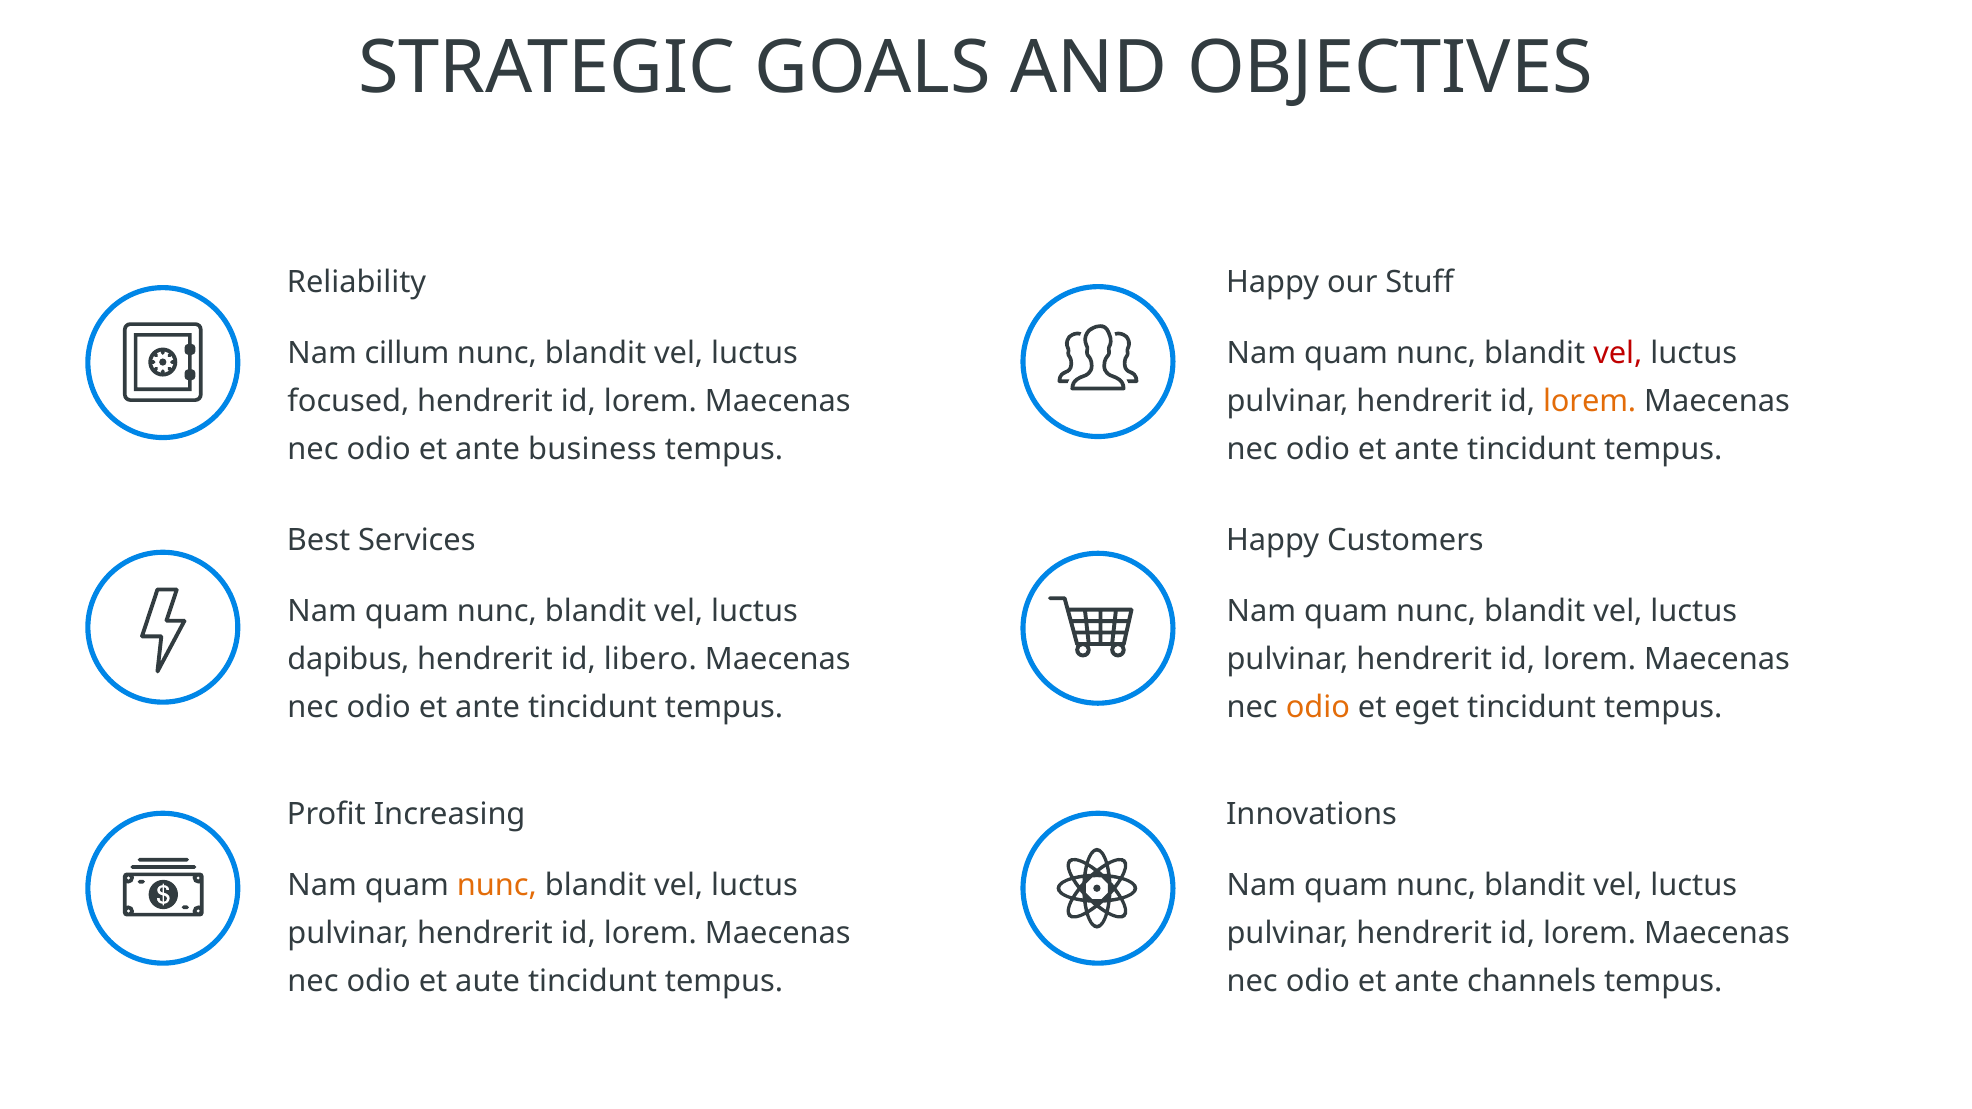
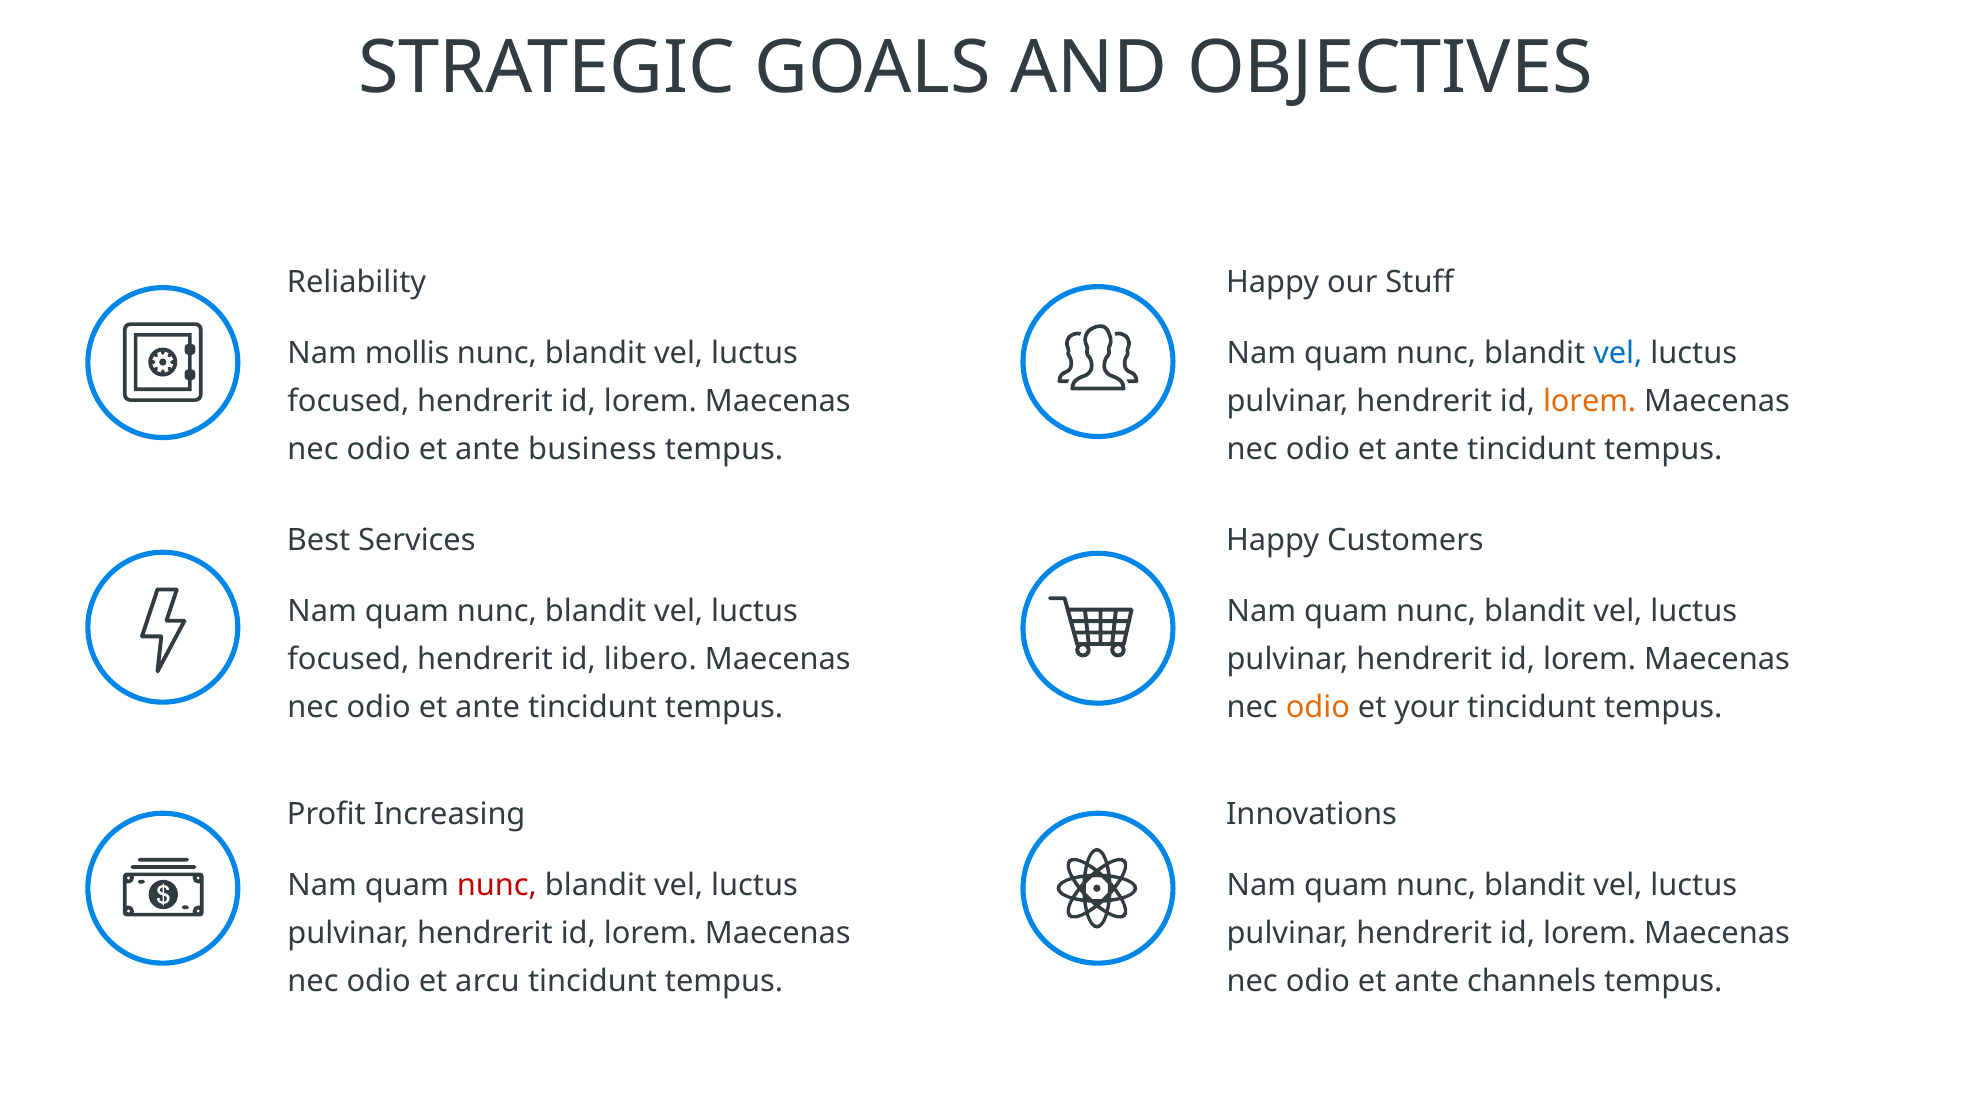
cillum: cillum -> mollis (407, 354)
vel colour: red -> blue (1618, 354)
dapibus: dapibus -> focused (348, 660)
eget: eget -> your (1427, 708)
nunc colour: orange -> red (497, 886)
aute: aute -> arcu (488, 982)
